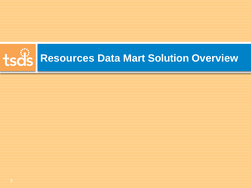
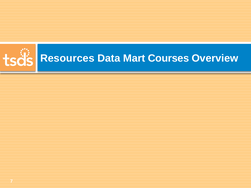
Solution: Solution -> Courses (168, 58)
